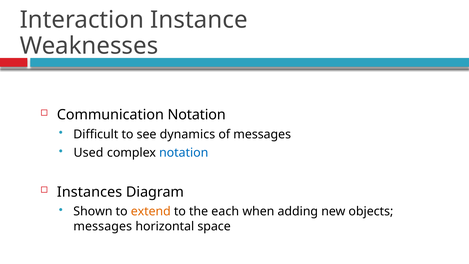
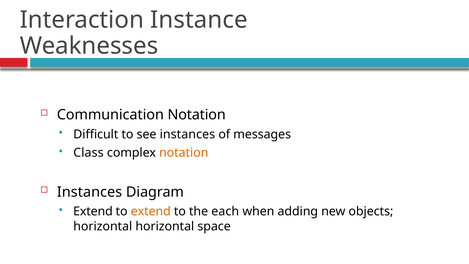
see dynamics: dynamics -> instances (187, 134)
Used: Used -> Class (88, 153)
notation colour: blue -> orange (184, 153)
Shown: Shown -> Extend (93, 211)
messages: messages -> horizontal (103, 226)
